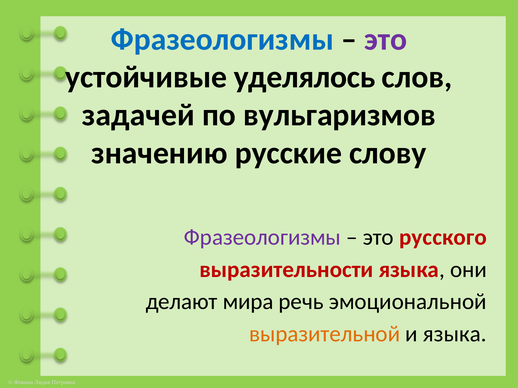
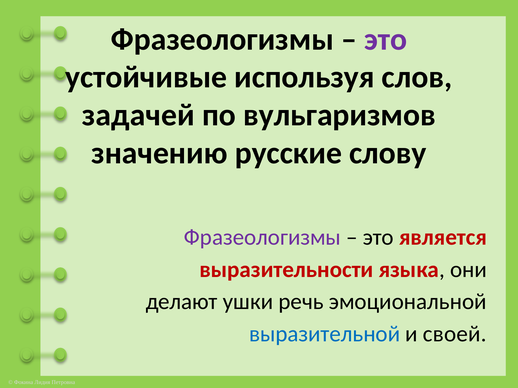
Фразеологизмы colour: blue -> black (222, 39)
уделялось: уделялось -> используя (304, 77)
русского: русского -> является (443, 238)
мира: мира -> ушки (248, 302)
выразительной colour: orange -> blue (325, 334)
и языка: языка -> своей (455, 334)
